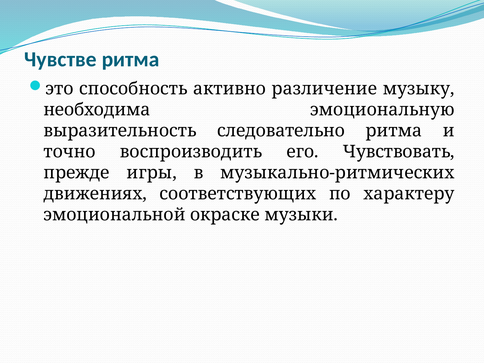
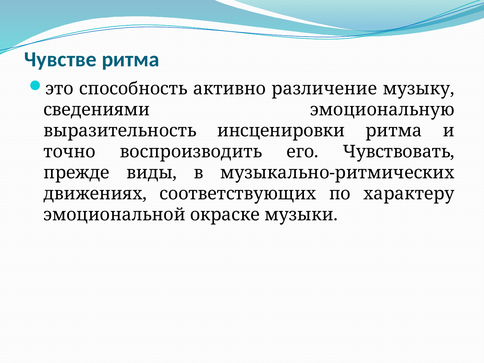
необходима: необходима -> сведениями (97, 110)
следовательно: следовательно -> инсценировки (281, 131)
игры: игры -> виды (152, 173)
